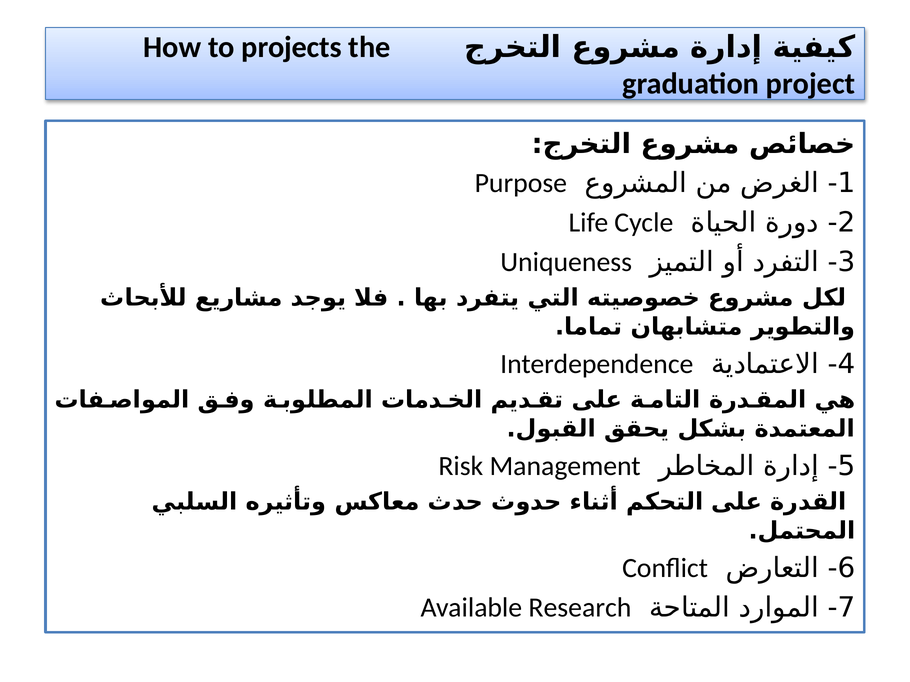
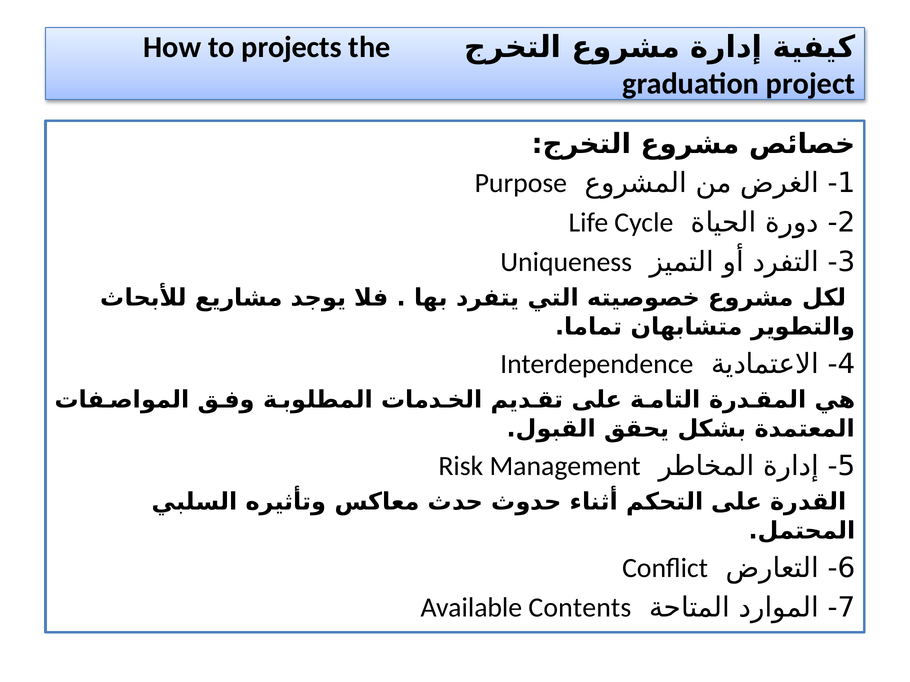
Research: Research -> Contents (580, 608)
